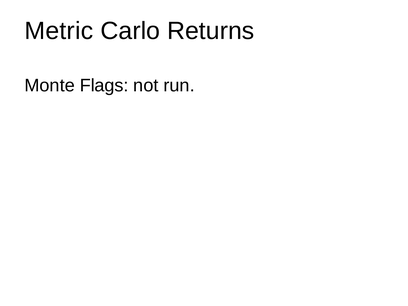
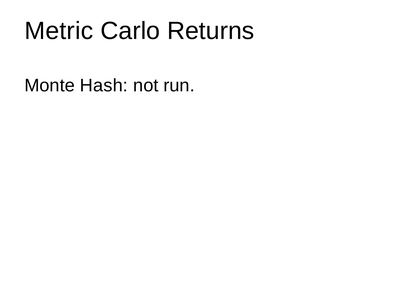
Flags: Flags -> Hash (104, 86)
